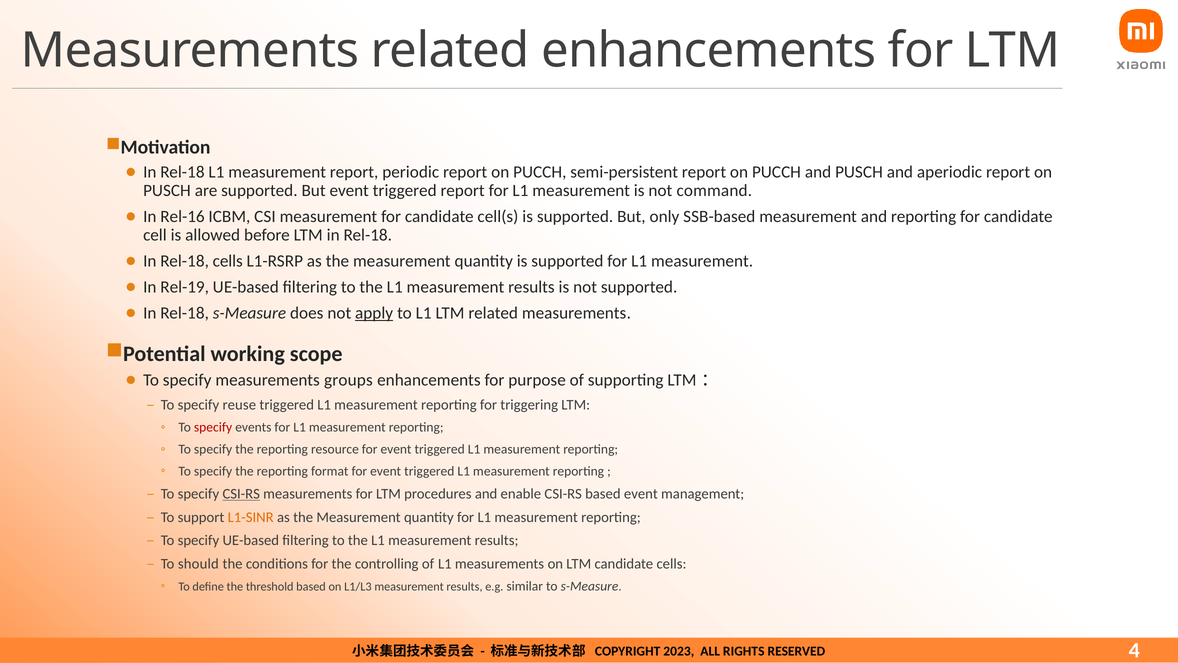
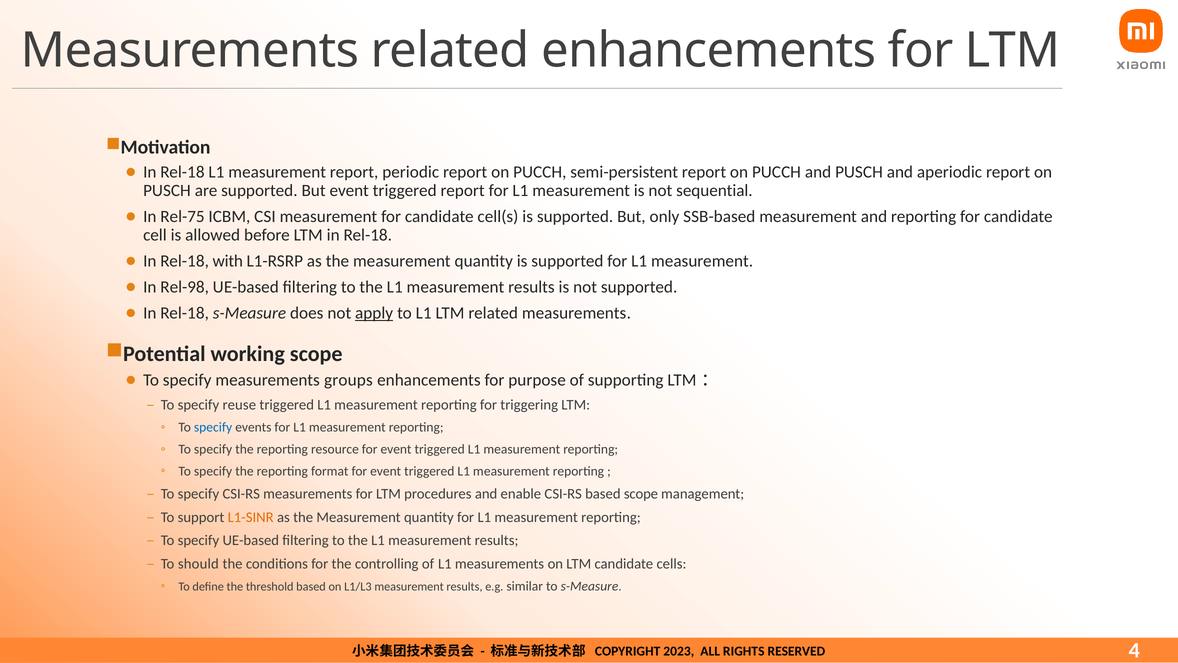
command: command -> sequential (714, 191)
Rel-16: Rel-16 -> Rel-75 (182, 216)
Rel-18 cells: cells -> with (228, 261)
Rel-19: Rel-19 -> Rel-98 (185, 287)
specify colour: red -> blue (213, 427)
CSI-RS underline: present -> none (241, 494)
based event: event -> scope (641, 494)
